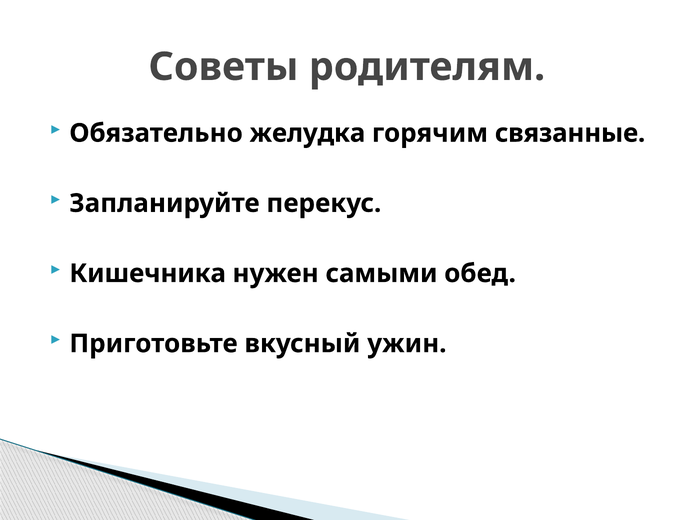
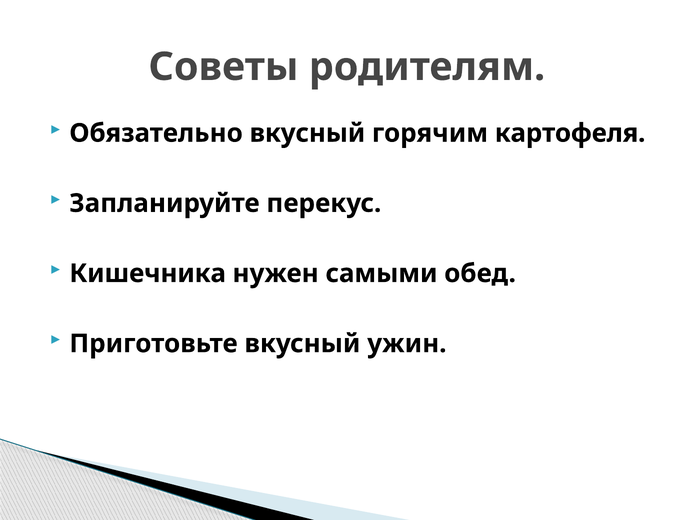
Обязательно желудка: желудка -> вкусный (307, 133)
связанные: связанные -> картофеля (570, 133)
